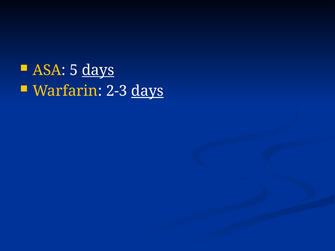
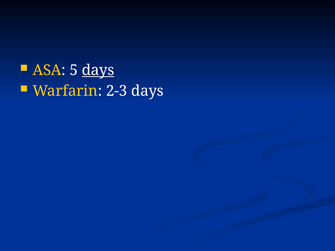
days underline: present -> none (147, 91)
